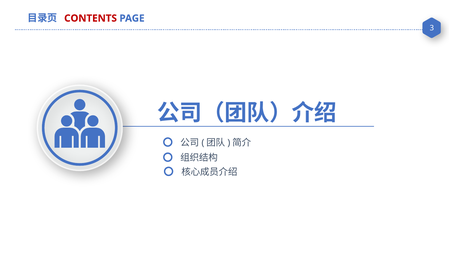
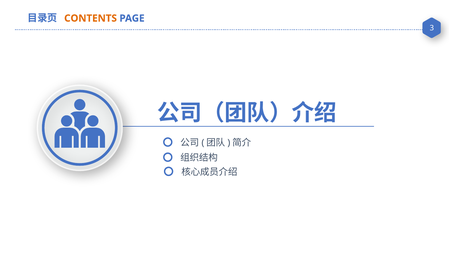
CONTENTS colour: red -> orange (91, 18)
